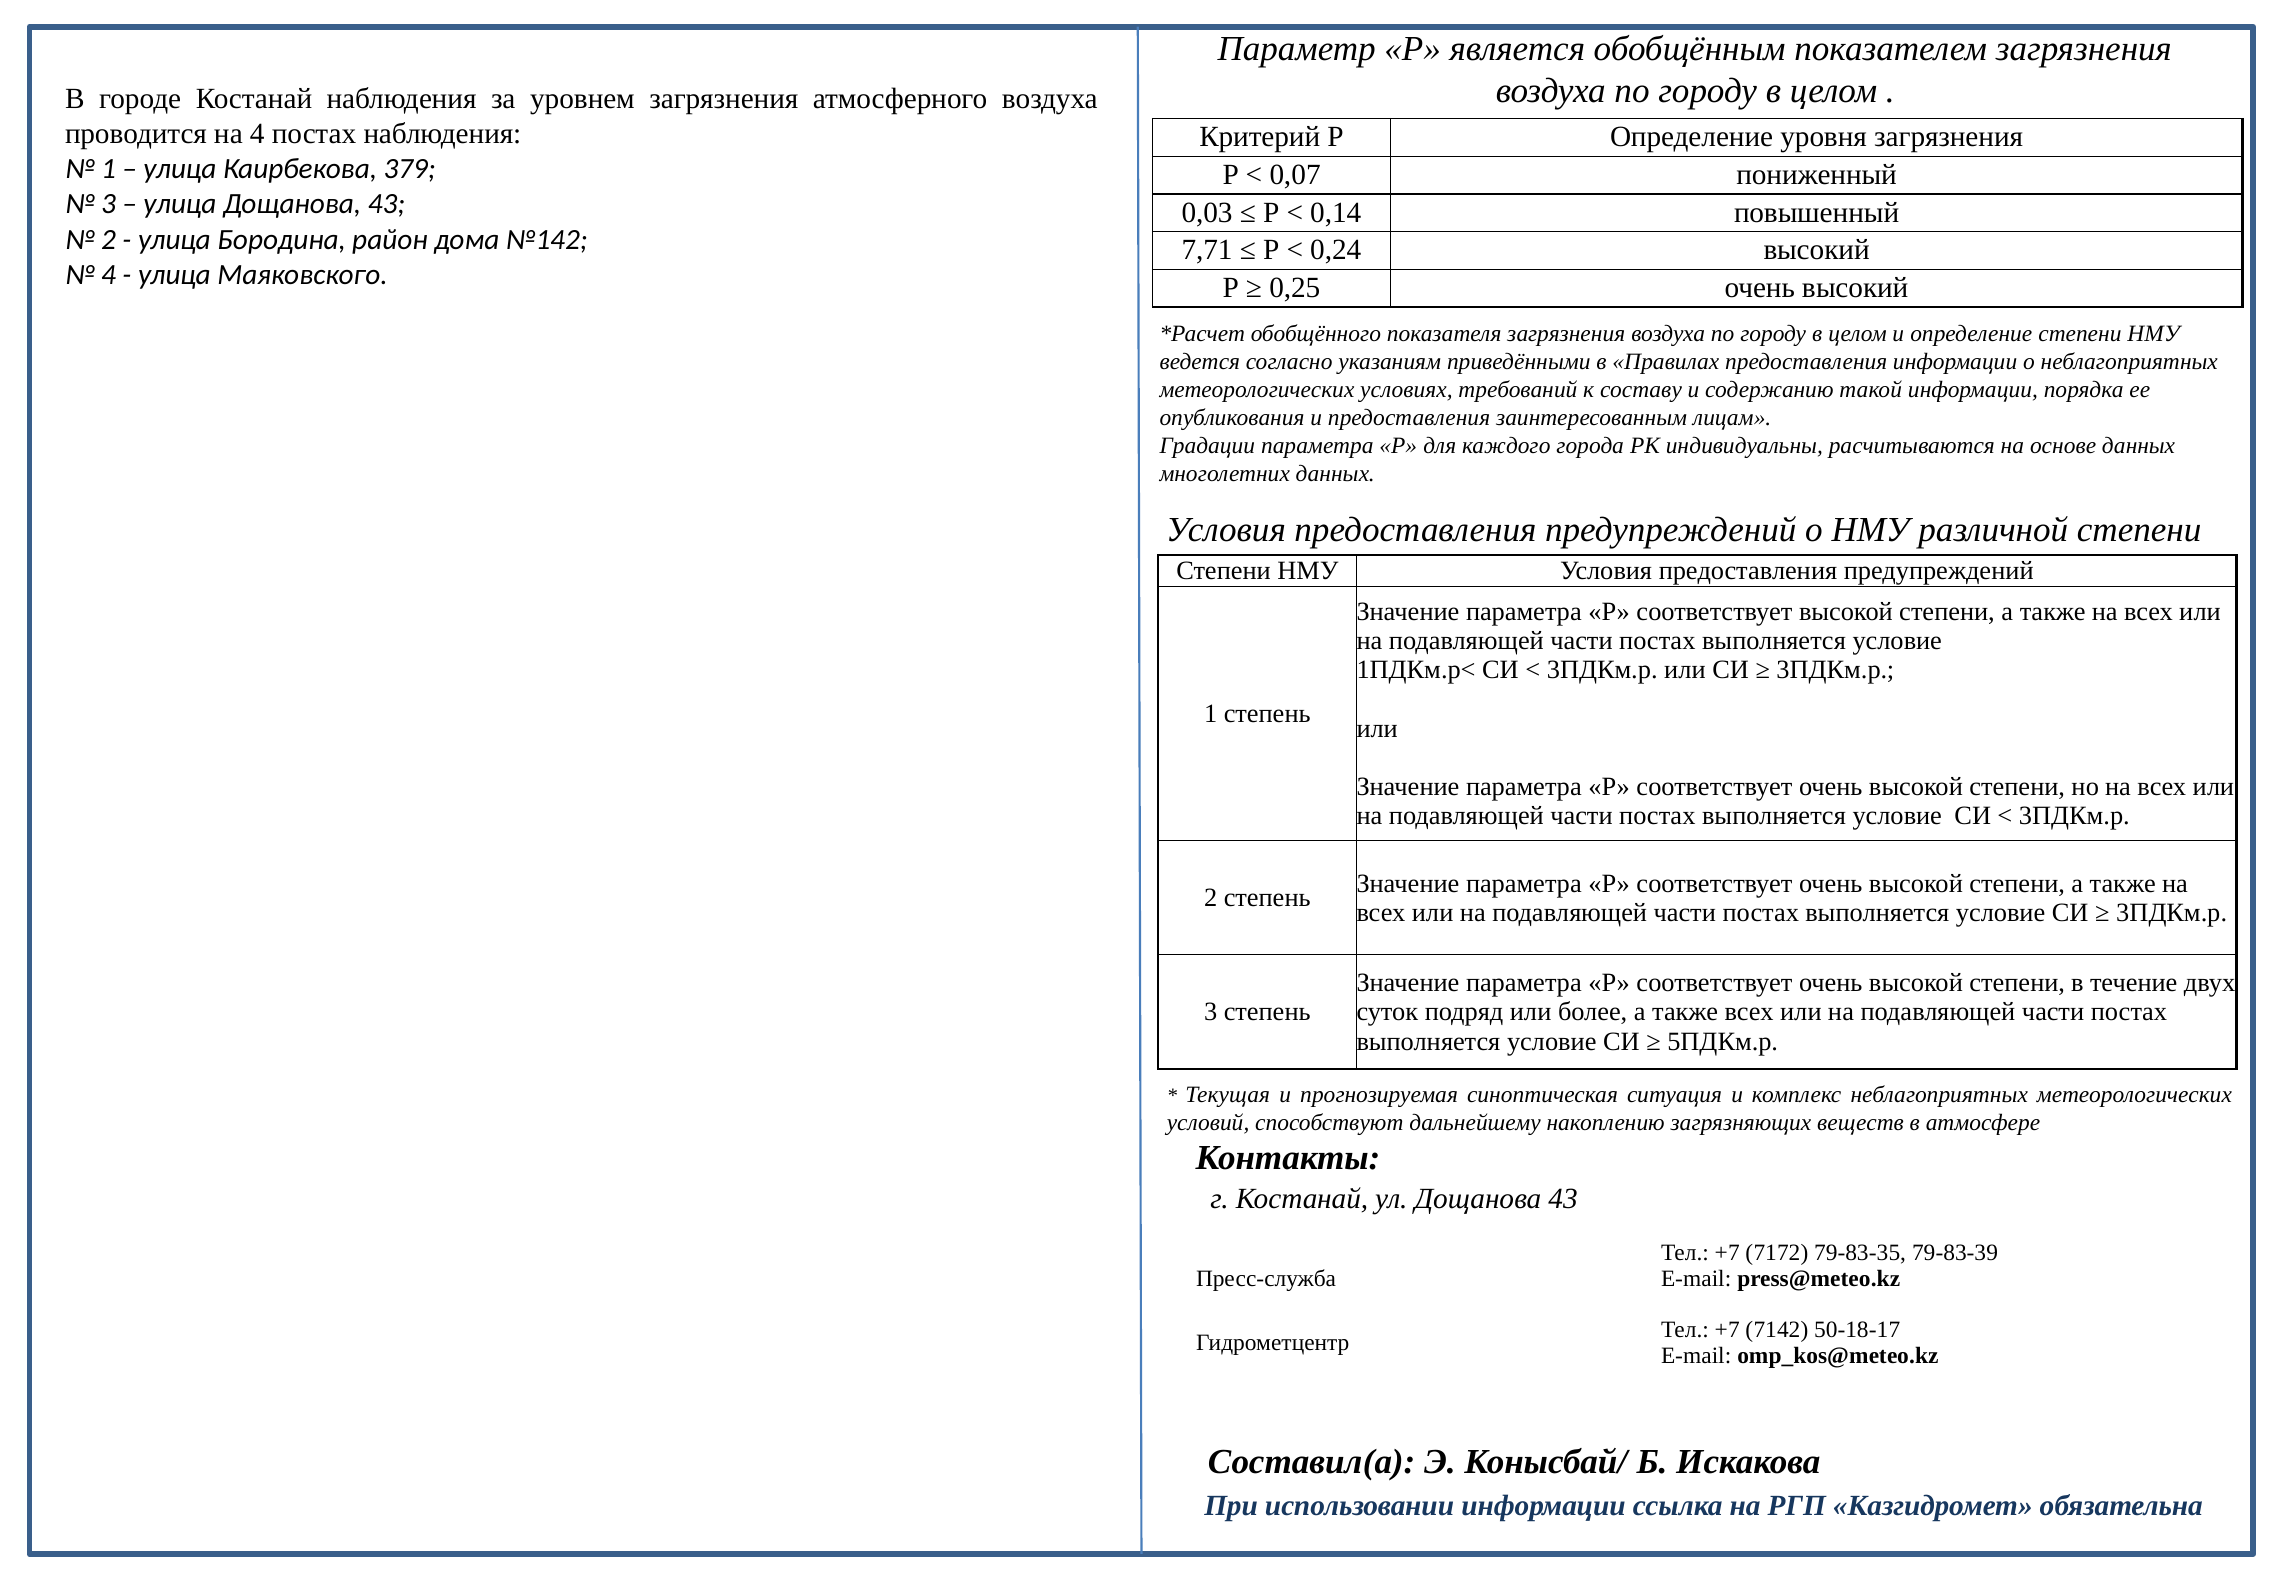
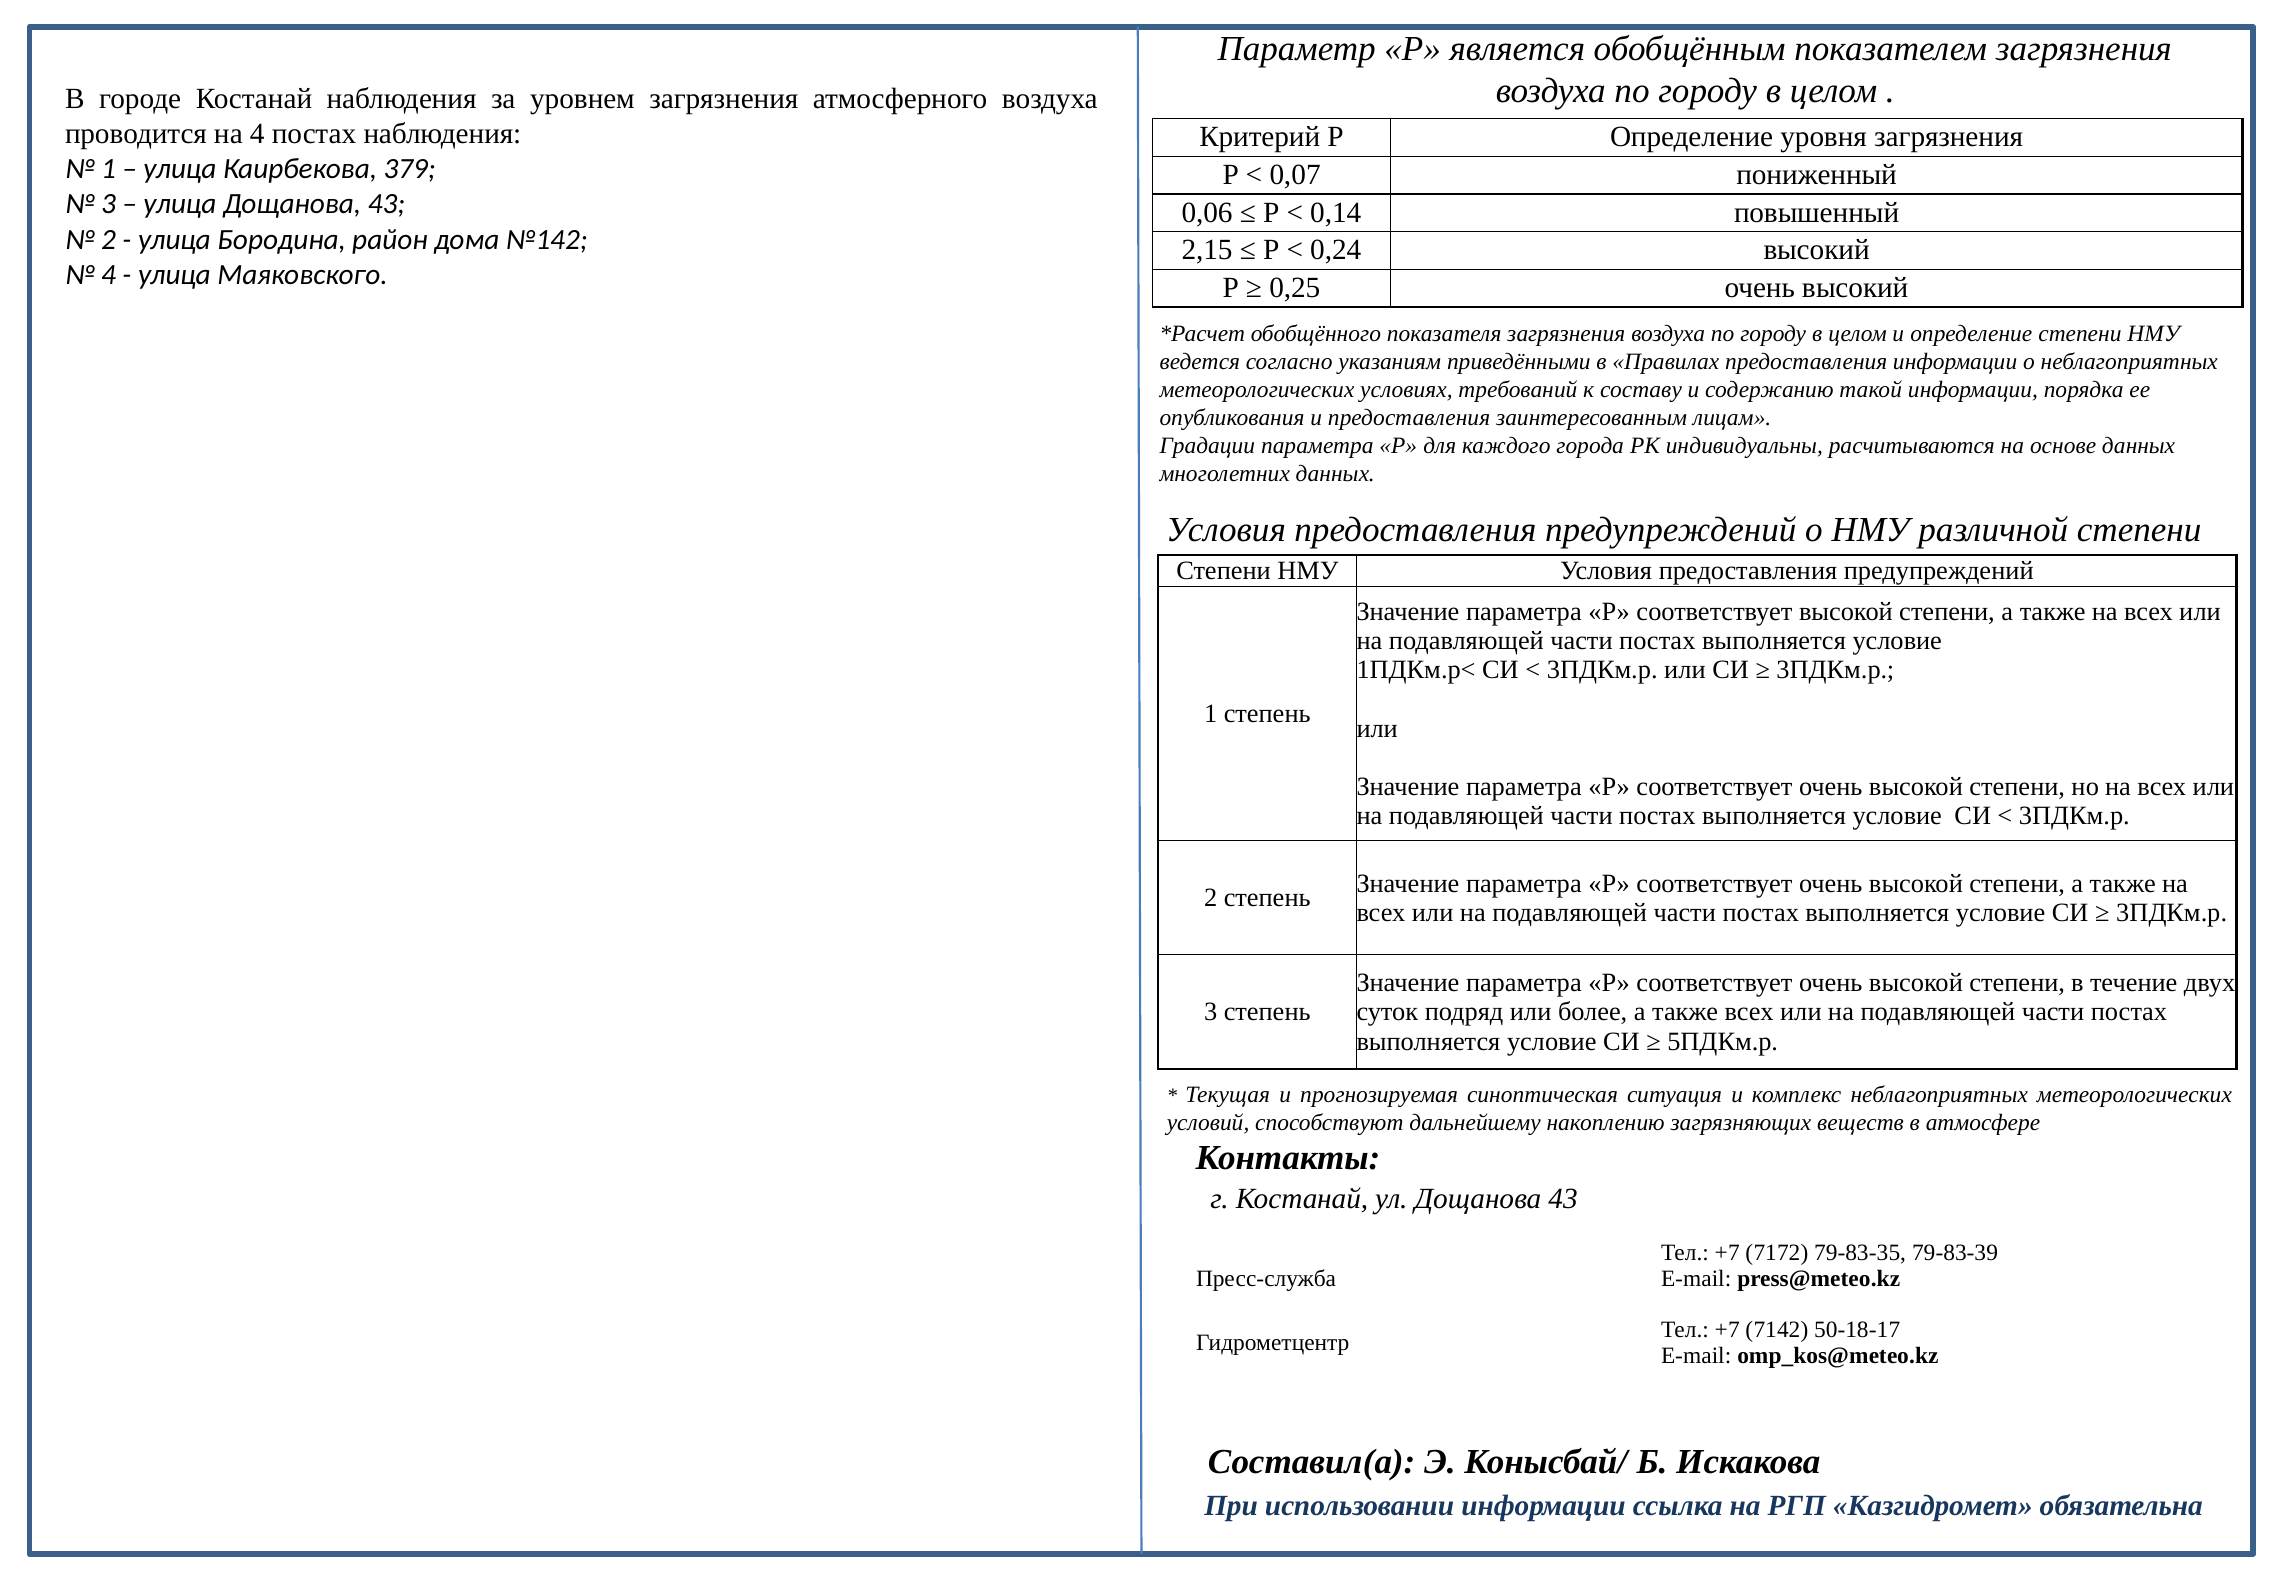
0,03: 0,03 -> 0,06 (1207, 212)
7,71: 7,71 -> 2,15 (1207, 250)
